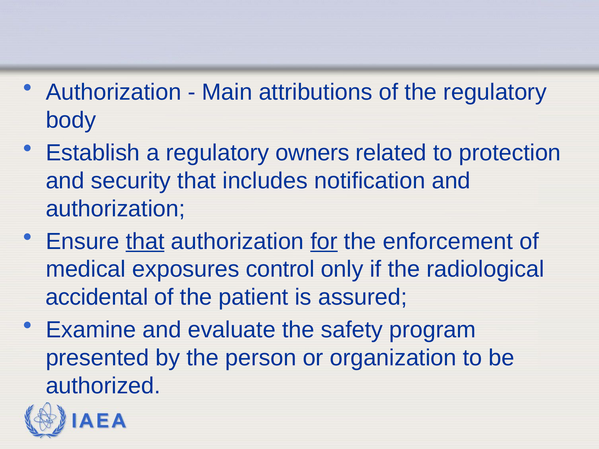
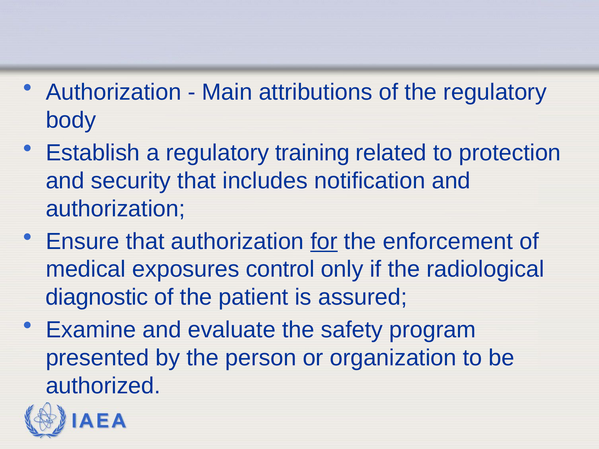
owners: owners -> training (312, 153)
that underline: present -> none (145, 241)
accidental: accidental -> diagnostic (97, 297)
